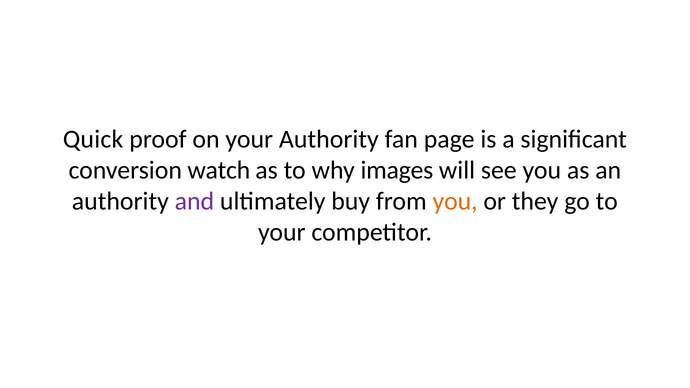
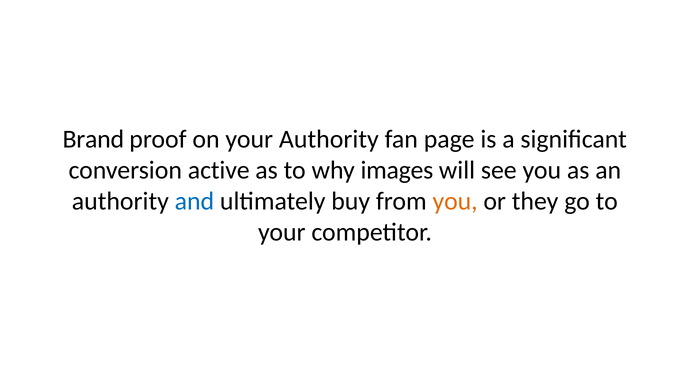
Quick: Quick -> Brand (93, 139)
watch: watch -> active (219, 170)
and colour: purple -> blue (194, 201)
